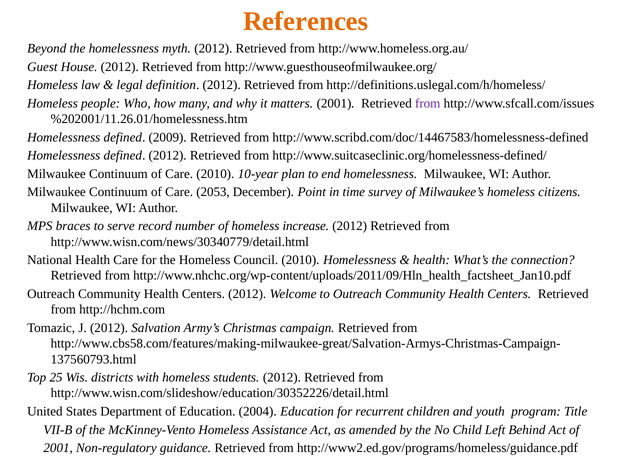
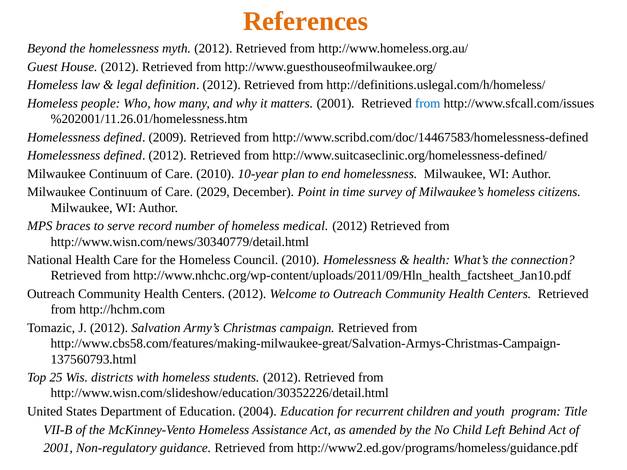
from colour: purple -> blue (428, 103)
2053: 2053 -> 2029 (213, 192)
increase: increase -> medical (306, 226)
